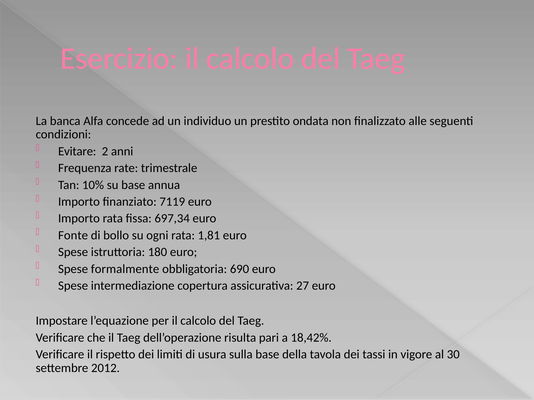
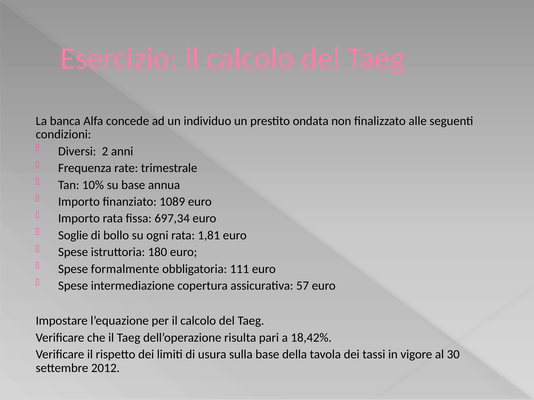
Evitare: Evitare -> Diversi (77, 151)
7119: 7119 -> 1089 (172, 202)
Fonte: Fonte -> Soglie (73, 236)
690: 690 -> 111 (240, 269)
27: 27 -> 57 (303, 286)
